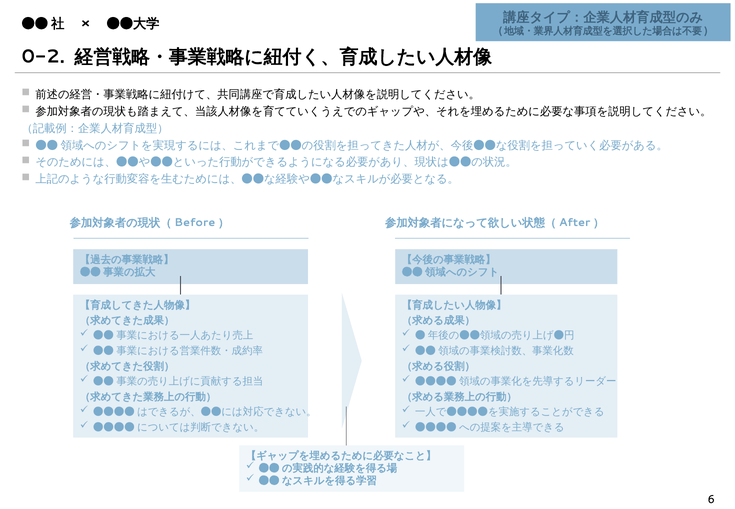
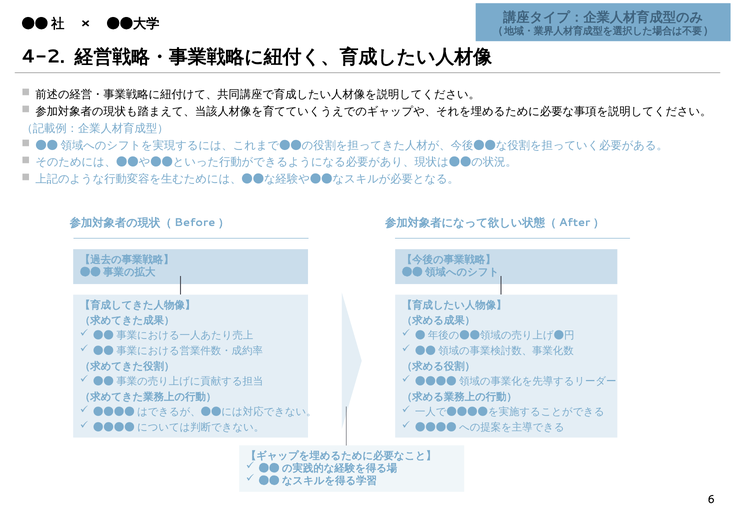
0-2: 0-2 -> 4-2 (43, 57)
